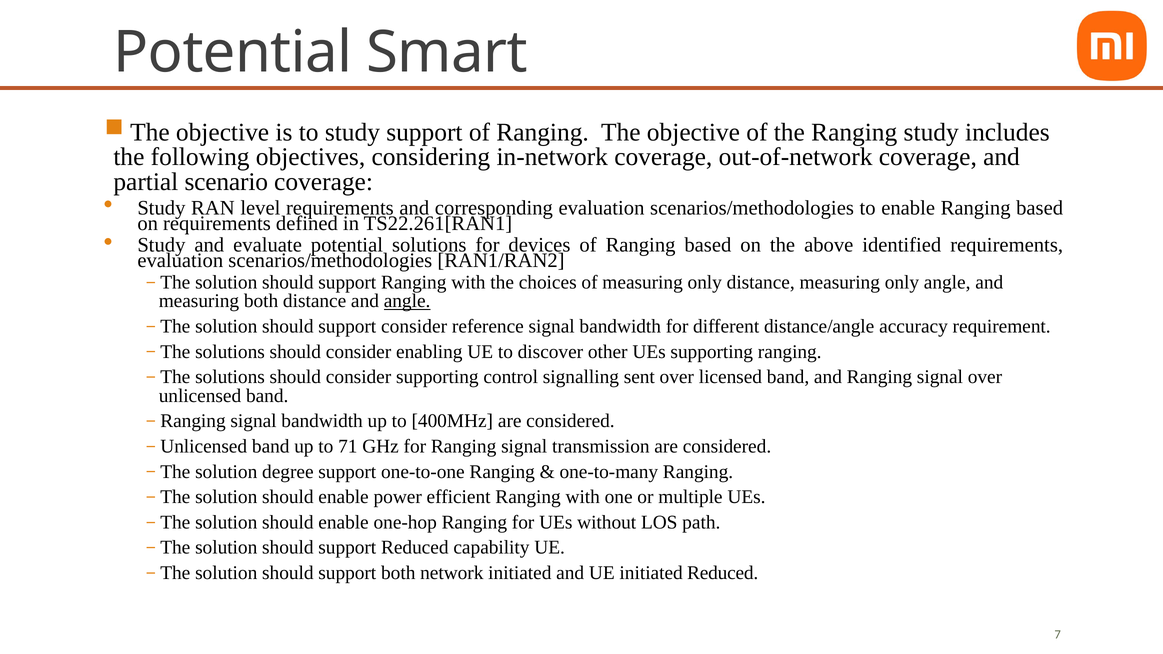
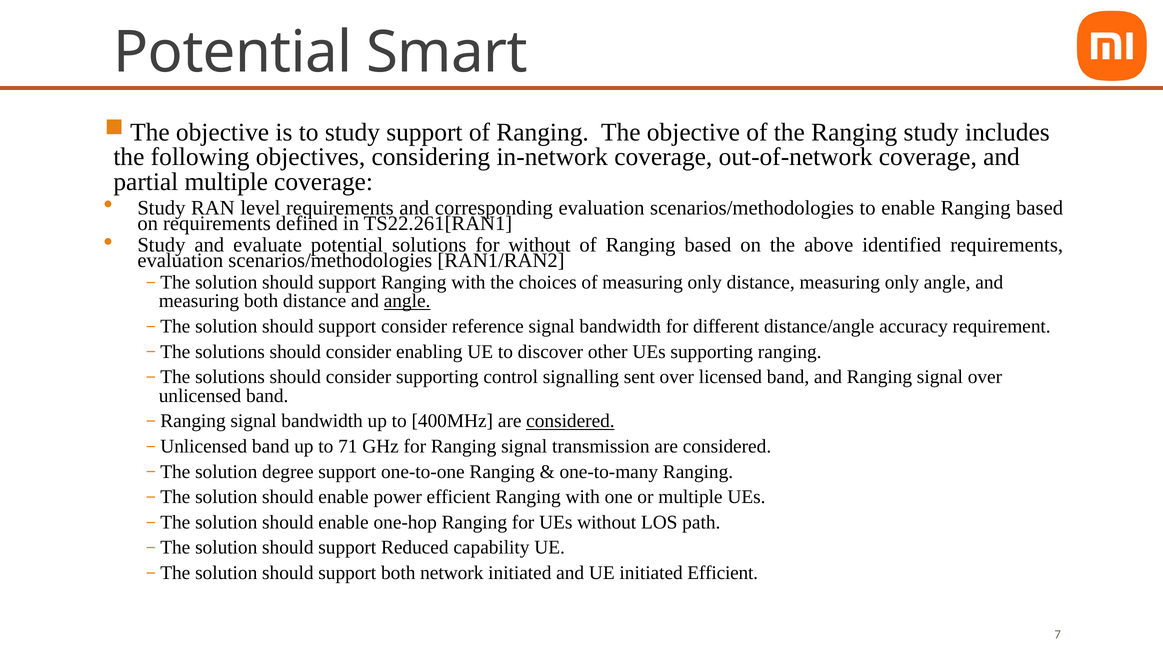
partial scenario: scenario -> multiple (226, 182)
for devices: devices -> without (540, 245)
considered underline: none -> present (570, 421)
initiated Reduced: Reduced -> Efficient (723, 573)
